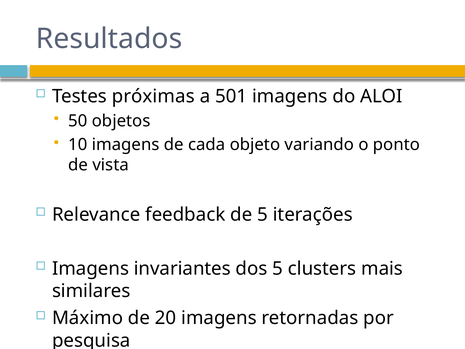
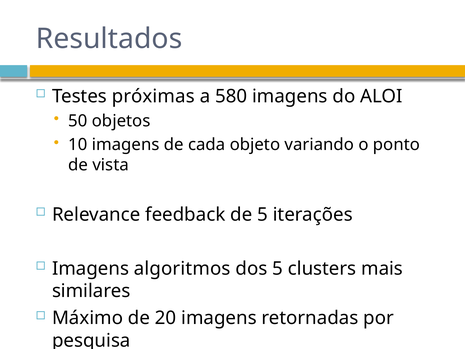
501: 501 -> 580 (231, 96)
invariantes: invariantes -> algoritmos (182, 268)
